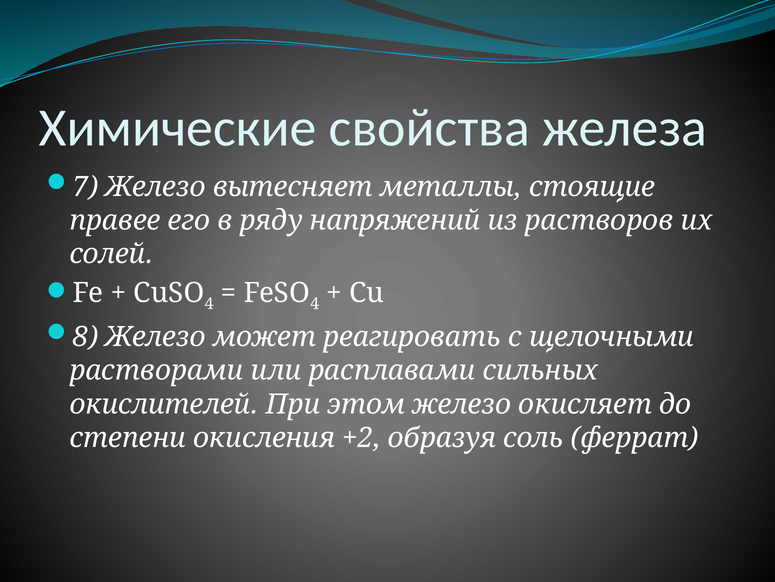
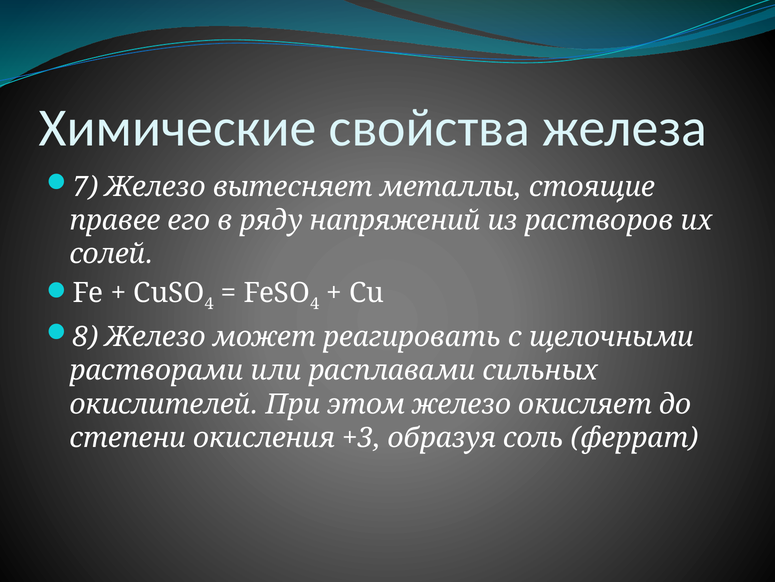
+2: +2 -> +3 (361, 437)
